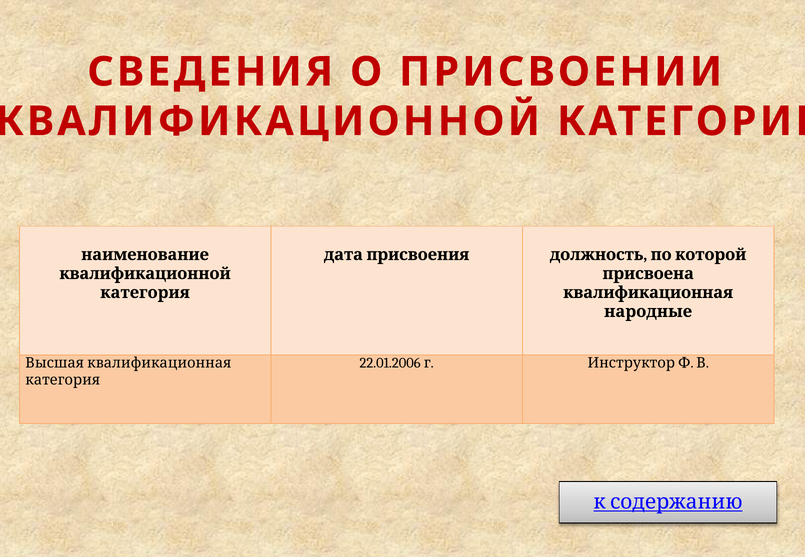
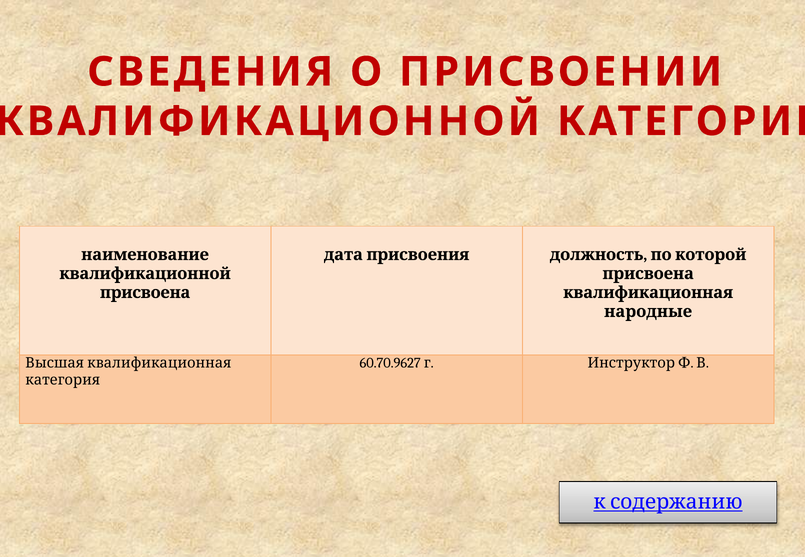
категория: категория -> присвоена (145, 293)
22.01.2006: 22.01.2006 -> 60.70.9627 (390, 363)
